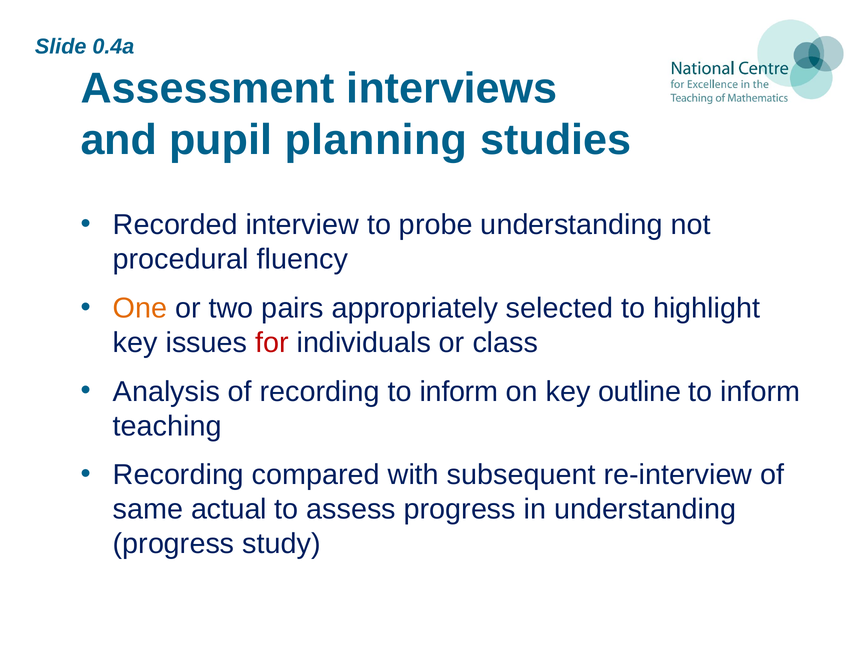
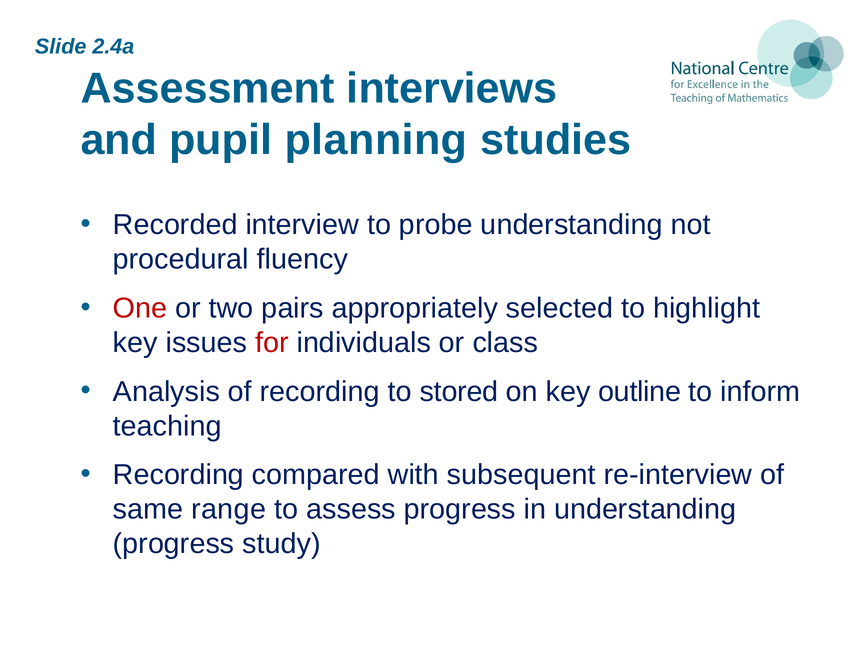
0.4a: 0.4a -> 2.4a (113, 47)
One colour: orange -> red (140, 308)
recording to inform: inform -> stored (459, 392)
actual: actual -> range (229, 510)
